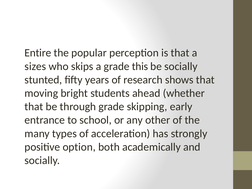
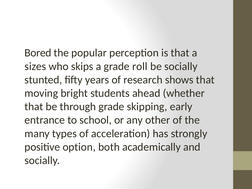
Entire: Entire -> Bored (38, 53)
this: this -> roll (140, 66)
